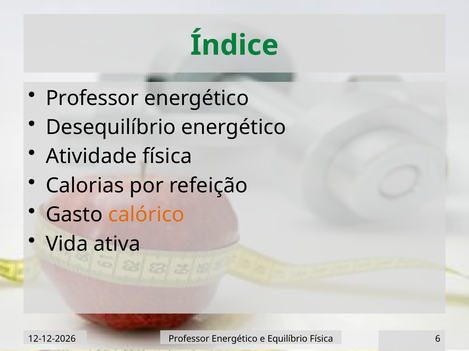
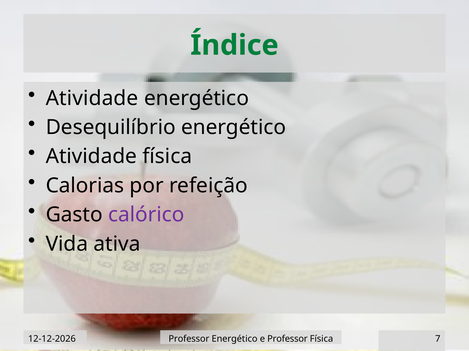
Professor: Professor -> Atividade (92, 98)
calórico colour: orange -> purple (146, 215)
e Equilíbrio: Equilíbrio -> Professor (287, 339)
6: 6 -> 7 (438, 339)
